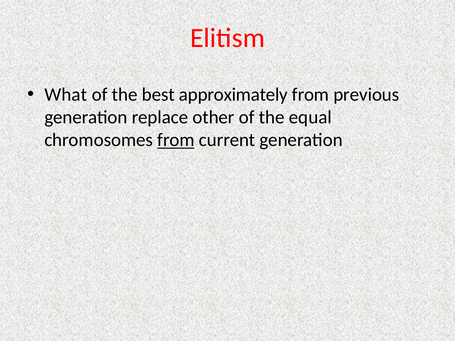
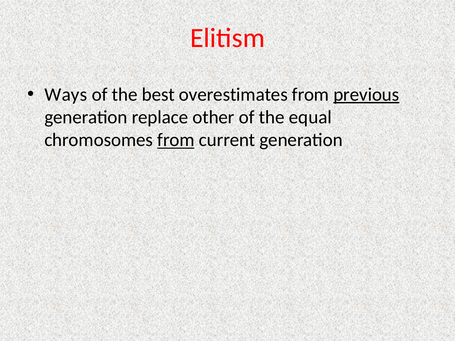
What: What -> Ways (66, 95)
approximately: approximately -> overestimates (233, 95)
previous underline: none -> present (366, 95)
